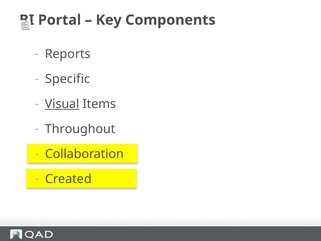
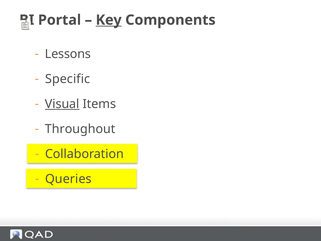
Key underline: none -> present (109, 20)
Reports: Reports -> Lessons (68, 54)
Created: Created -> Queries (68, 179)
